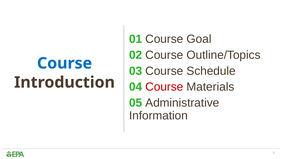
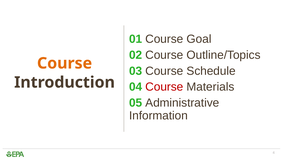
Course colour: blue -> orange (65, 63)
